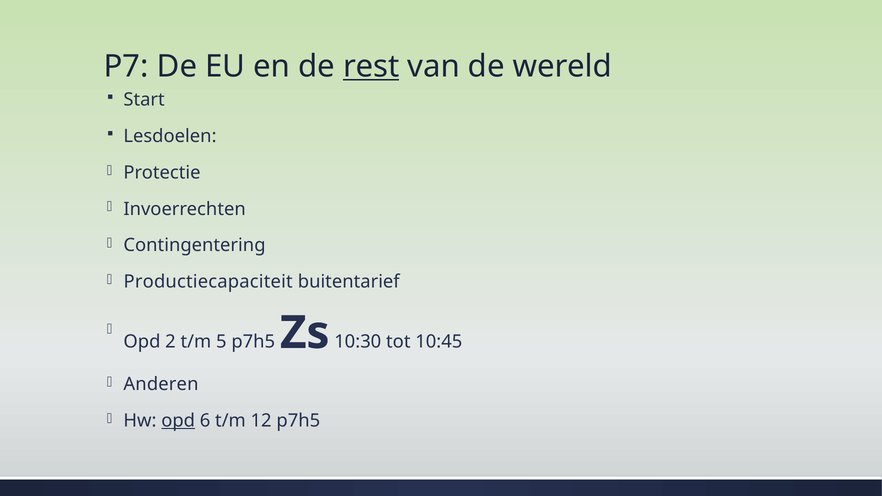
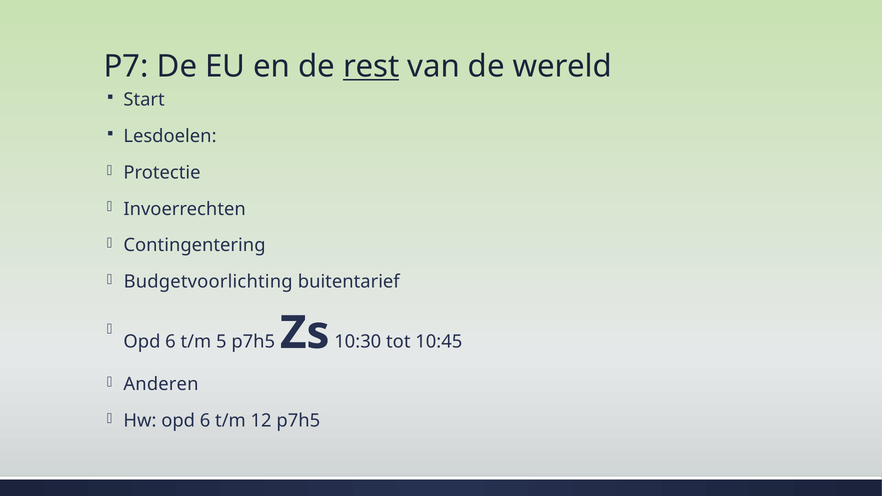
Productiecapaciteit: Productiecapaciteit -> Budgetvoorlichting (208, 282)
2: 2 -> 6 (171, 342)
opd underline: present -> none (178, 421)
